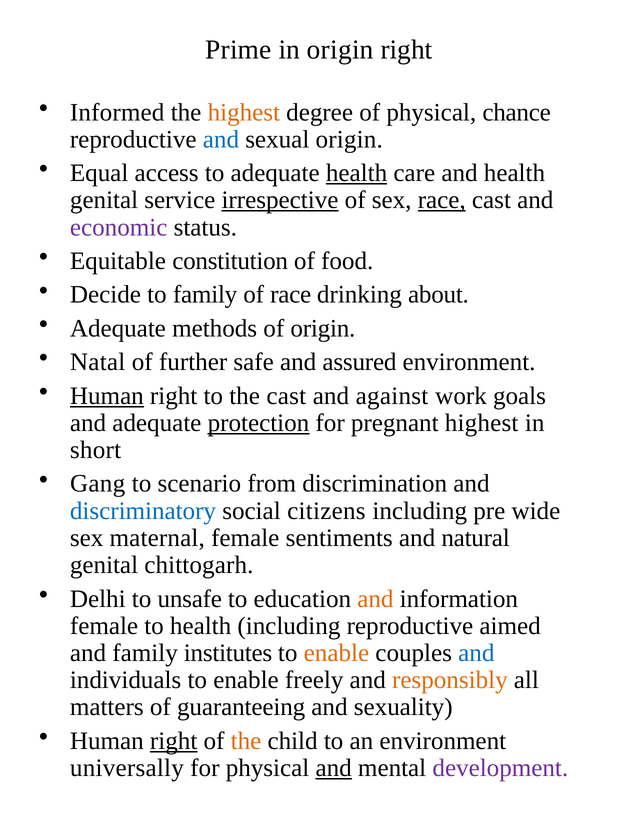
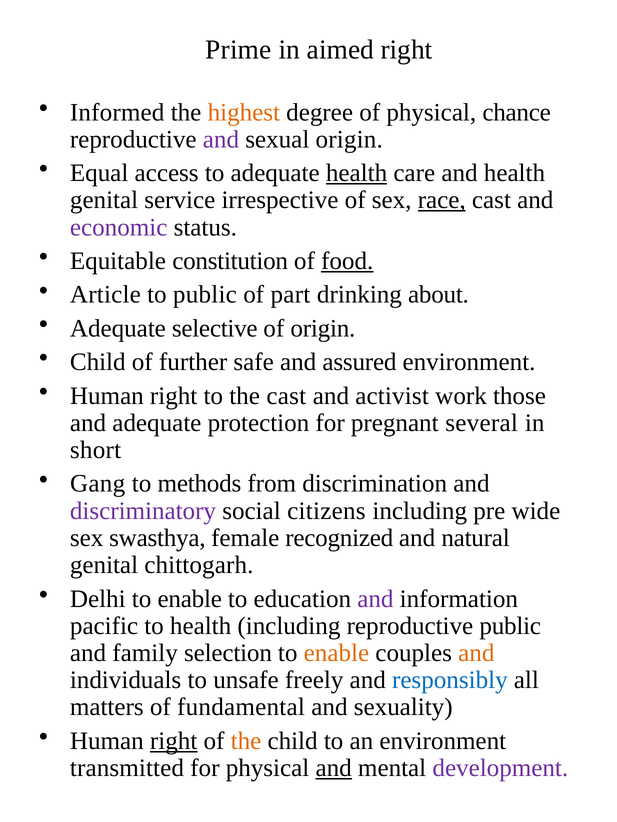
in origin: origin -> aimed (340, 50)
and colour: blue -> purple (221, 139)
irrespective underline: present -> none (280, 200)
food underline: none -> present (347, 261)
Decide: Decide -> Article (105, 295)
to family: family -> public (205, 295)
of race: race -> part (290, 295)
methods: methods -> selective (215, 329)
Natal: Natal -> Child (98, 362)
Human underline: present -> none (107, 396)
against: against -> activist (392, 396)
goals: goals -> those (519, 396)
protection underline: present -> none (258, 423)
pregnant highest: highest -> several (482, 423)
scenario: scenario -> methods (199, 484)
discriminatory colour: blue -> purple (143, 511)
maternal: maternal -> swasthya (157, 538)
sentiments: sentiments -> recognized (339, 538)
unsafe: unsafe -> enable (190, 599)
and colour: orange -> purple (375, 599)
female: female -> pacific (104, 626)
reproductive aimed: aimed -> public (510, 626)
institutes: institutes -> selection (228, 653)
and colour: blue -> orange (476, 653)
individuals to enable: enable -> unsafe (246, 681)
responsibly colour: orange -> blue (450, 681)
guaranteeing: guaranteeing -> fundamental (241, 708)
universally: universally -> transmitted (127, 769)
